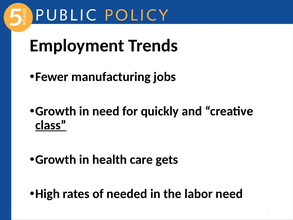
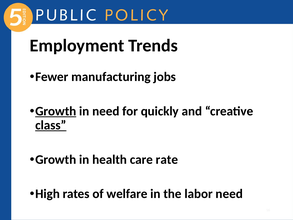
Growth underline: none -> present (56, 111)
gets: gets -> rate (167, 159)
needed: needed -> welfare (127, 194)
